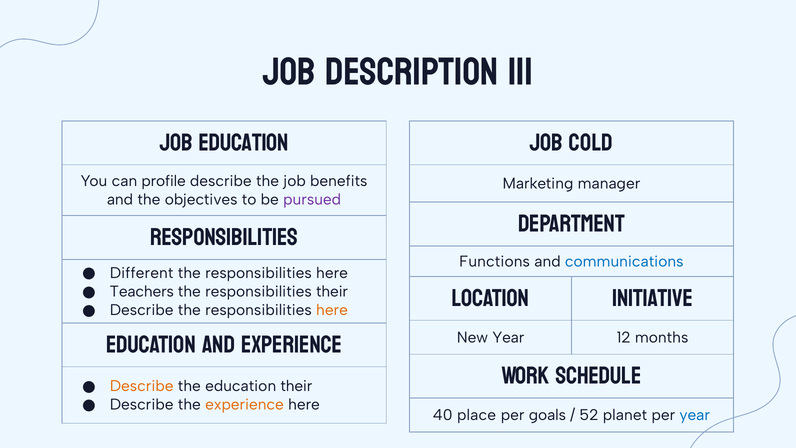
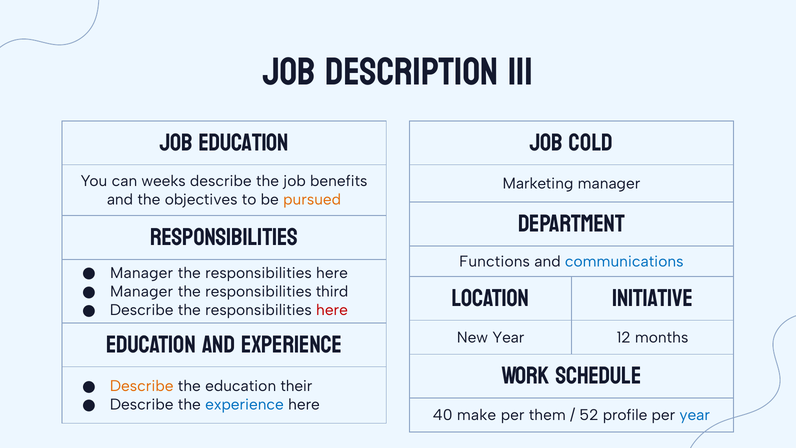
profile: profile -> weeks (164, 181)
pursued colour: purple -> orange (312, 200)
Different: Different -> Manager (142, 273)
Teachers: Teachers -> Manager (142, 291)
responsibilities their: their -> third (332, 291)
here colour: orange -> red (332, 310)
experience colour: orange -> blue (245, 404)
place: place -> make (477, 415)
goals: goals -> them (547, 415)
planet: planet -> profile (625, 415)
